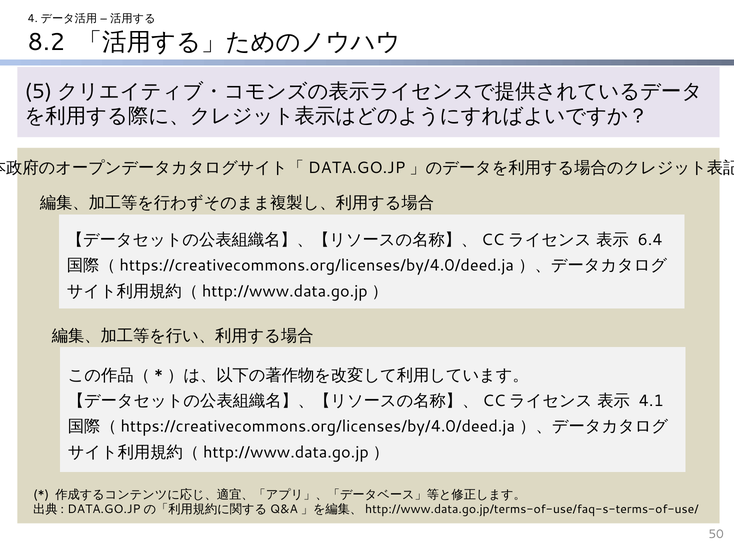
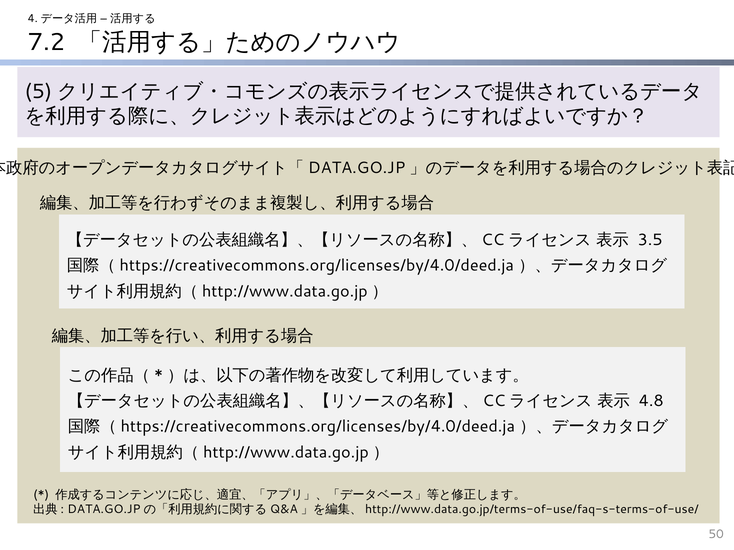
8.2: 8.2 -> 7.2 (46, 42)
6.4: 6.4 -> 3.5 (650, 240)
4.1: 4.1 -> 4.8 (651, 401)
